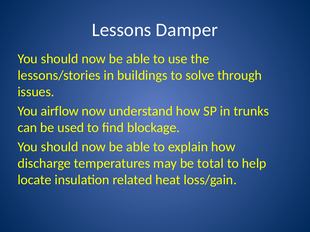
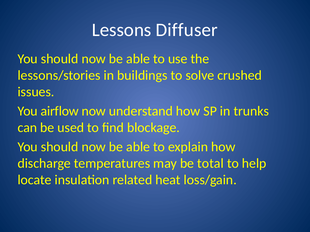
Damper: Damper -> Diffuser (187, 30)
through: through -> crushed (240, 75)
